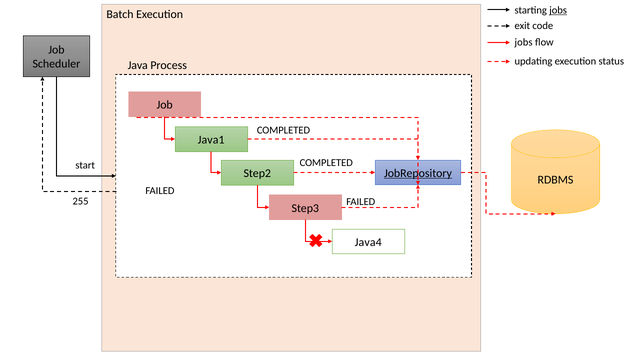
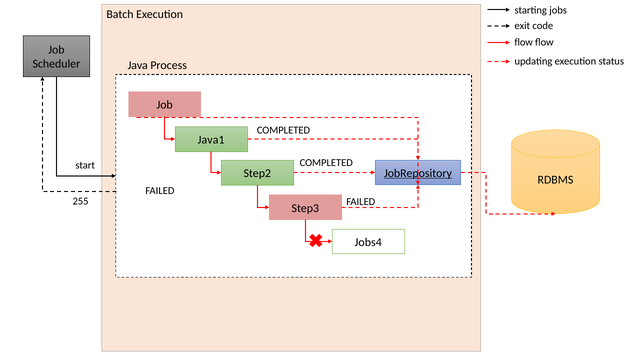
jobs underline: present -> none (558, 10)
jobs: jobs -> flow (524, 42)
Java4: Java4 -> Jobs4 (368, 242)
